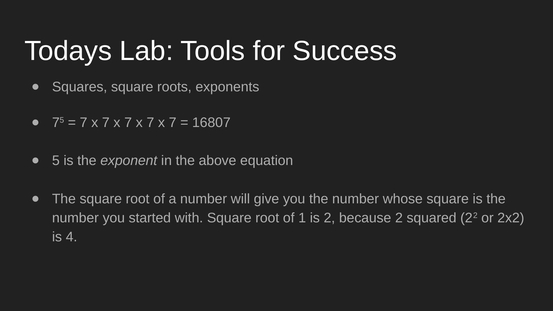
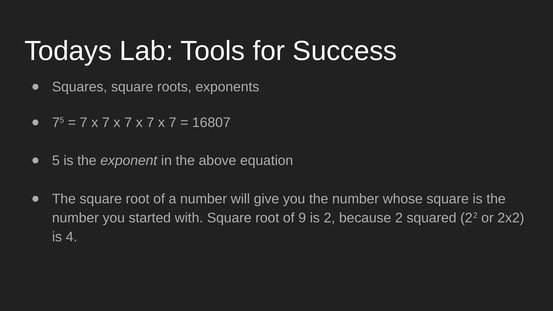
1: 1 -> 9 (302, 218)
